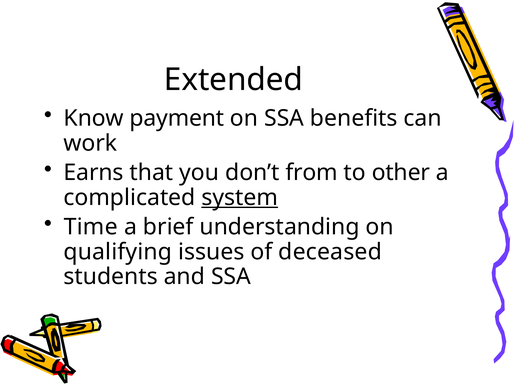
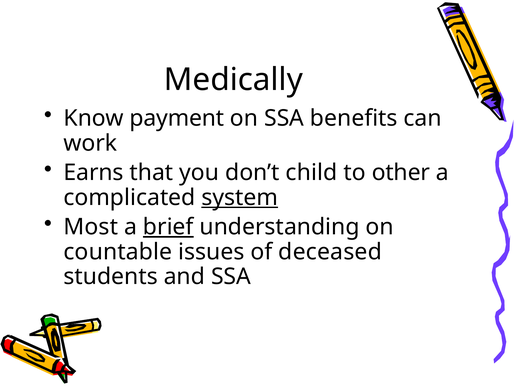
Extended: Extended -> Medically (233, 80)
from: from -> child (311, 173)
Time: Time -> Most (91, 227)
brief underline: none -> present (168, 227)
qualifying: qualifying -> countable (118, 252)
